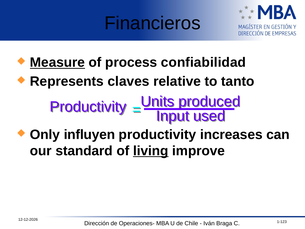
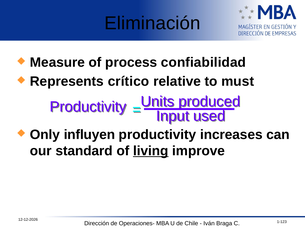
Financieros: Financieros -> Eliminación (152, 23)
Measure underline: present -> none (57, 62)
claves: claves -> crítico (128, 81)
tanto: tanto -> must (238, 81)
